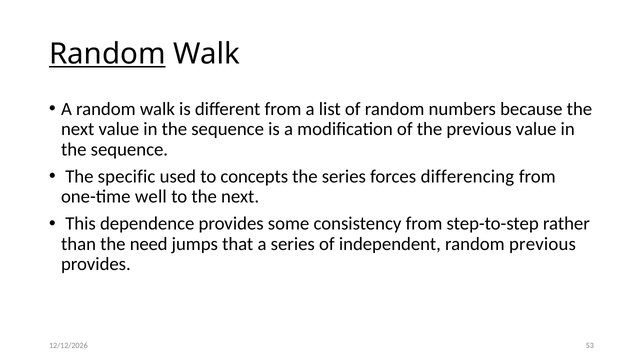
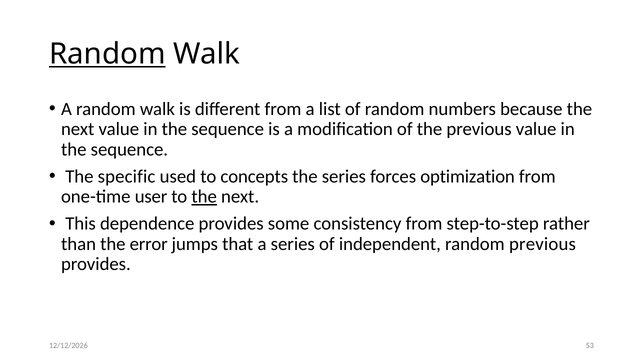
differencing: differencing -> optimization (468, 176)
well: well -> user (151, 196)
the underline: none -> present (204, 196)
need: need -> error (149, 244)
